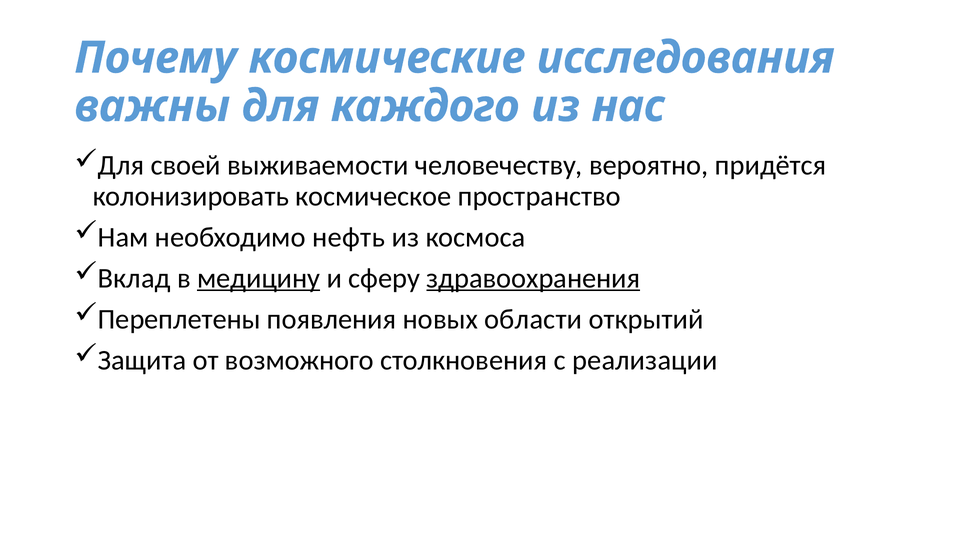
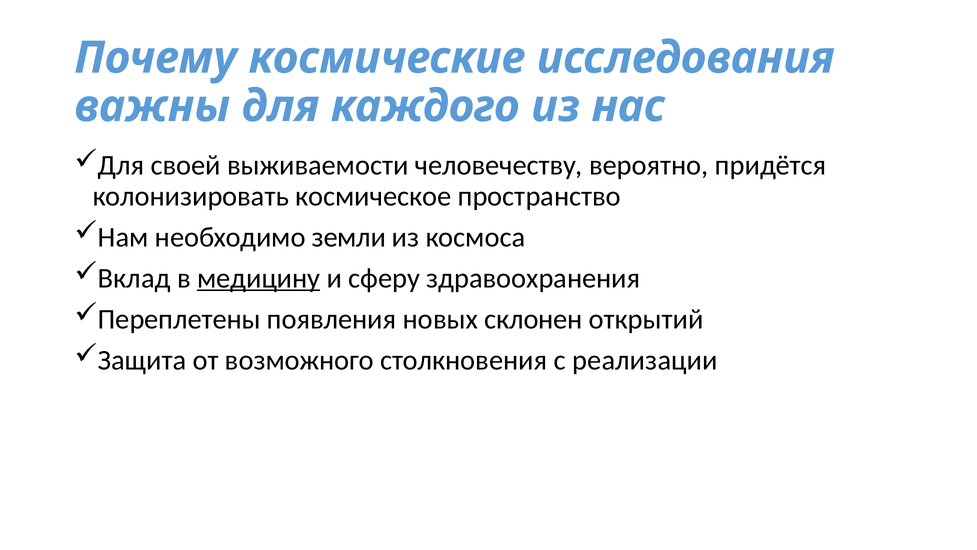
нефть: нефть -> земли (349, 237)
здравоохранения underline: present -> none (533, 278)
области: области -> склонен (533, 319)
